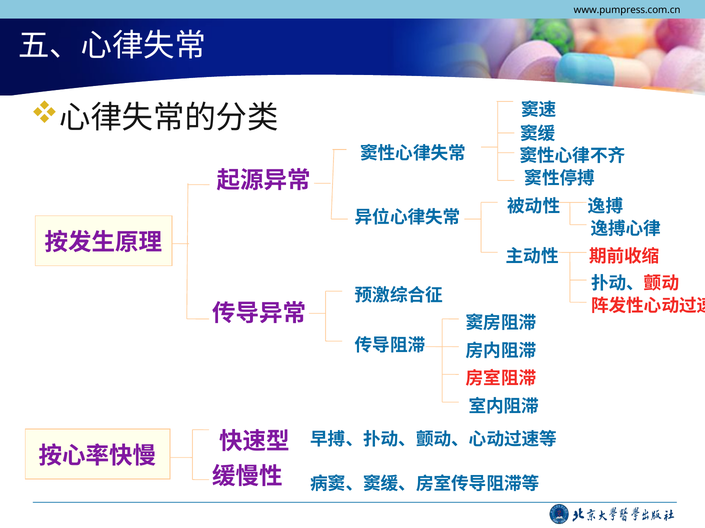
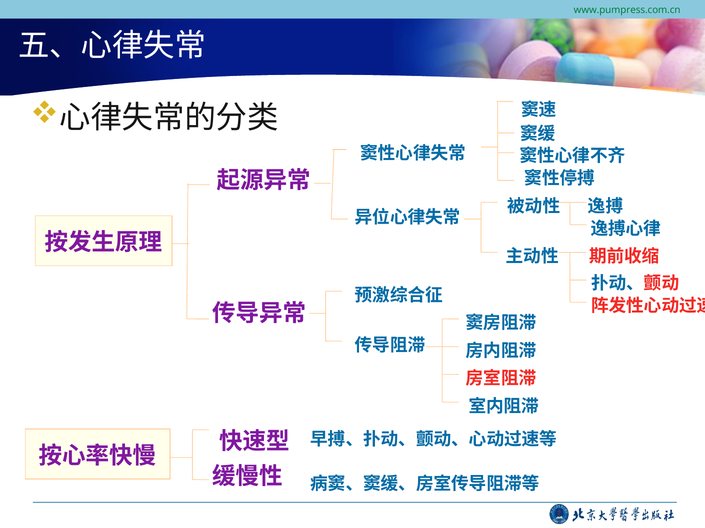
www.pumpress.com.cn colour: black -> green (627, 10)
